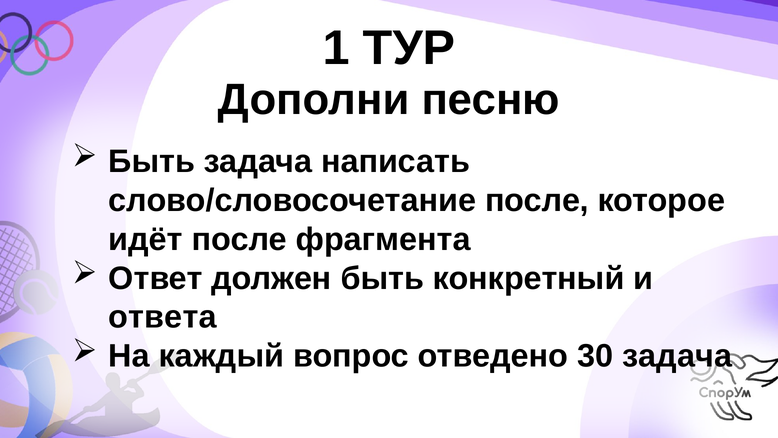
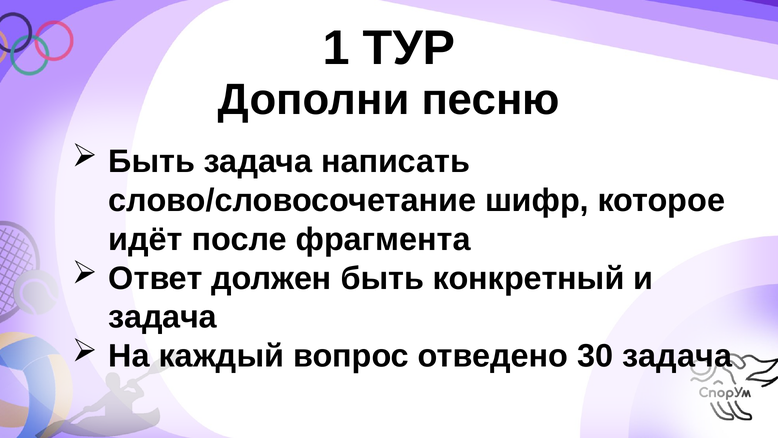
слово/словосочетание после: после -> шифр (537, 200)
ответа: ответа -> задача (163, 317)
